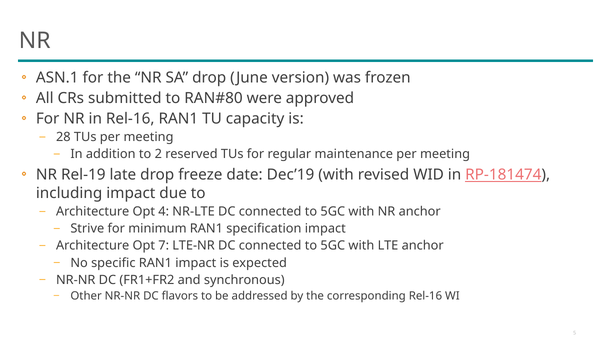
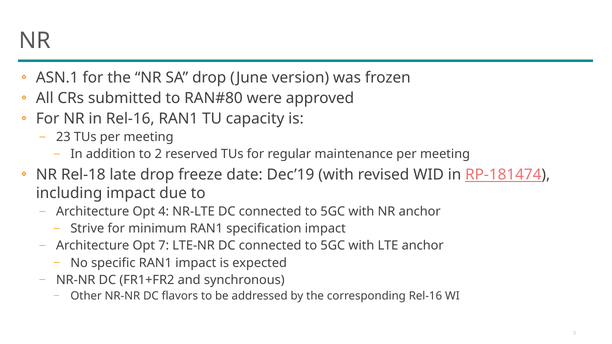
28: 28 -> 23 (63, 137)
Rel-19: Rel-19 -> Rel-18 (83, 175)
